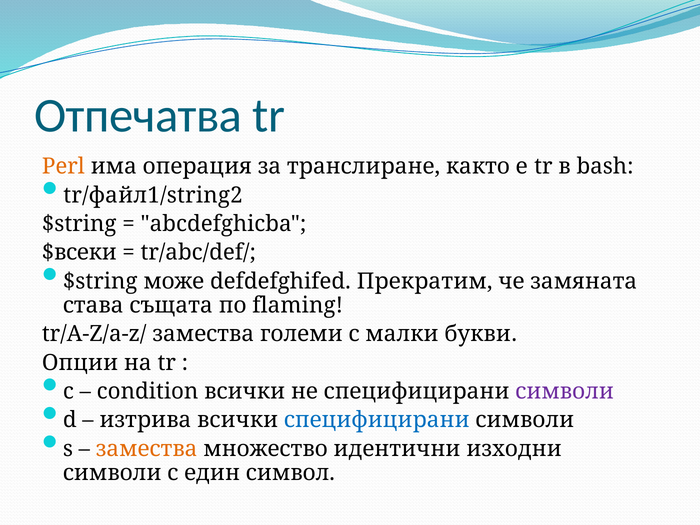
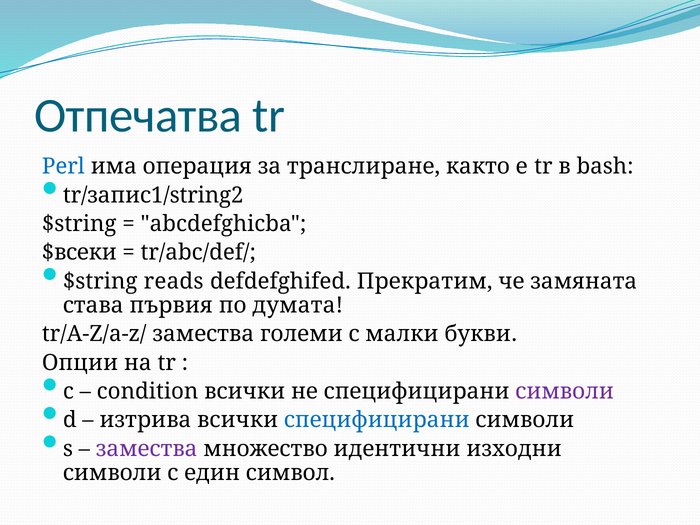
Perl colour: orange -> blue (63, 167)
tr/файл1/string2: tr/файл1/string2 -> tr/запис1/string2 (153, 195)
може: може -> reads (174, 281)
същата: същата -> първия (171, 305)
flaming: flaming -> думата (298, 305)
замества colour: orange -> purple (147, 449)
